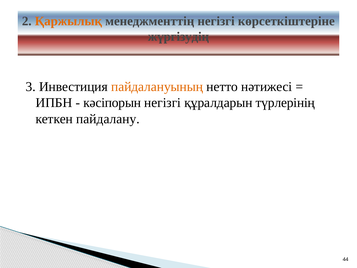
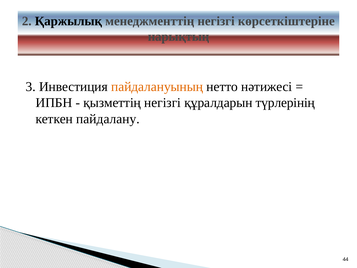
Қаржылық colour: orange -> black (68, 21)
жүргізудің: жүргізудің -> нарықтың (179, 37)
кәсіпорын: кәсіпорын -> қызметтің (112, 103)
